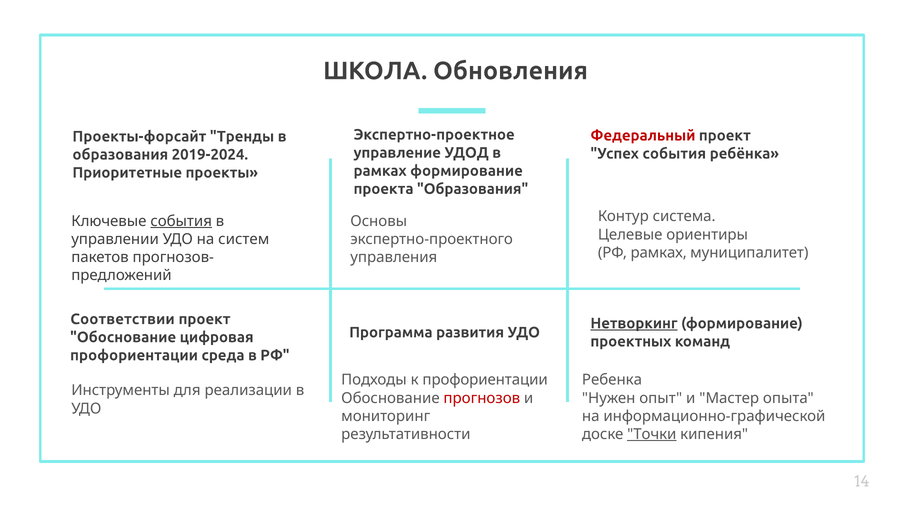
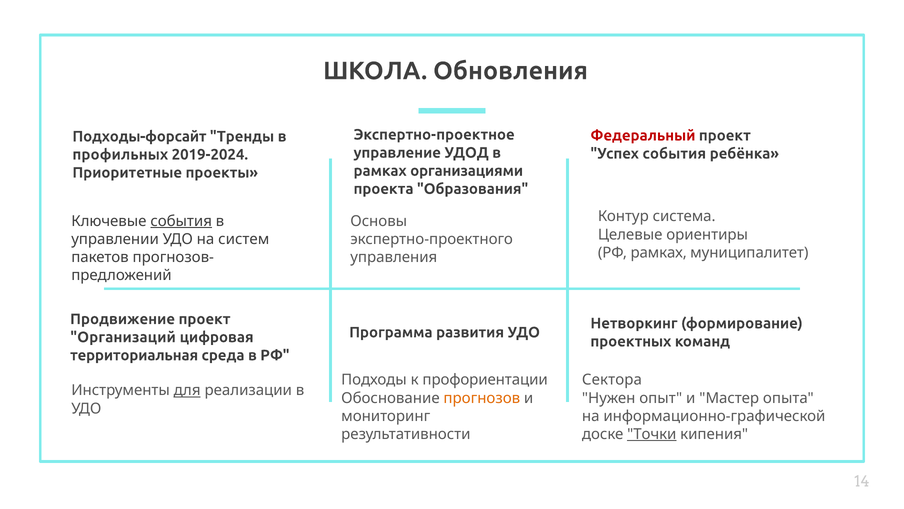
Проекты-форсайт: Проекты-форсайт -> Подходы-форсайт (139, 136)
образования: образования -> профильных (120, 154)
рамках формирование: формирование -> организациями (467, 171)
Соответствии: Соответствии -> Продвижение (123, 319)
Нетворкинг underline: present -> none (634, 323)
Обоснование: Обоснование -> Организаций (123, 337)
профориентации: профориентации -> территориальная (134, 355)
Ребенка: Ребенка -> Сектора (612, 380)
для underline: none -> present (187, 390)
прогнозов colour: red -> orange (482, 398)
